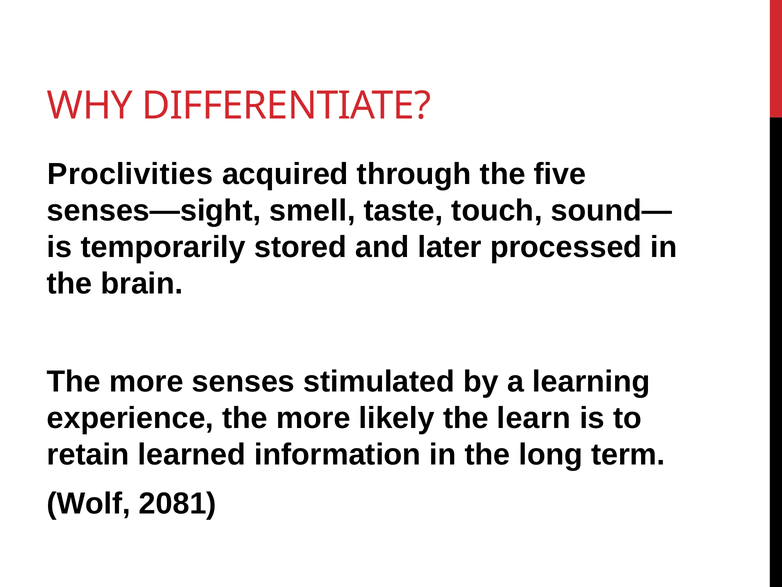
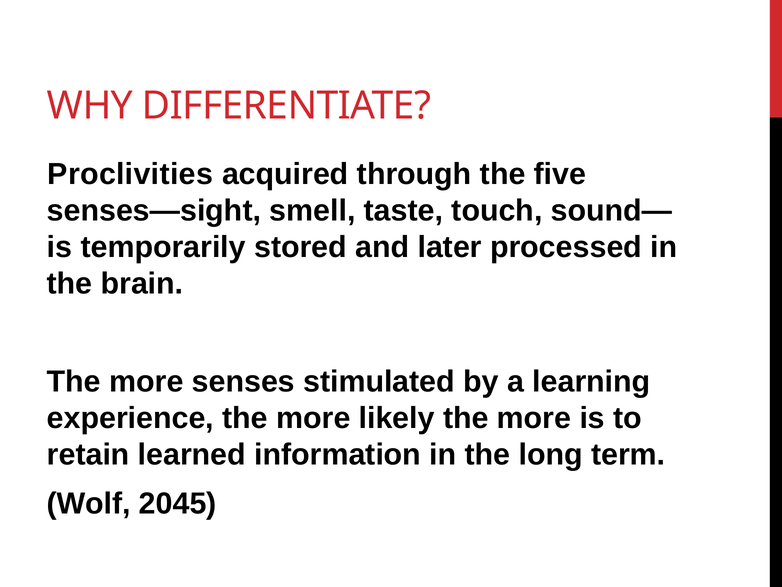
likely the learn: learn -> more (534, 418)
2081: 2081 -> 2045 (178, 503)
